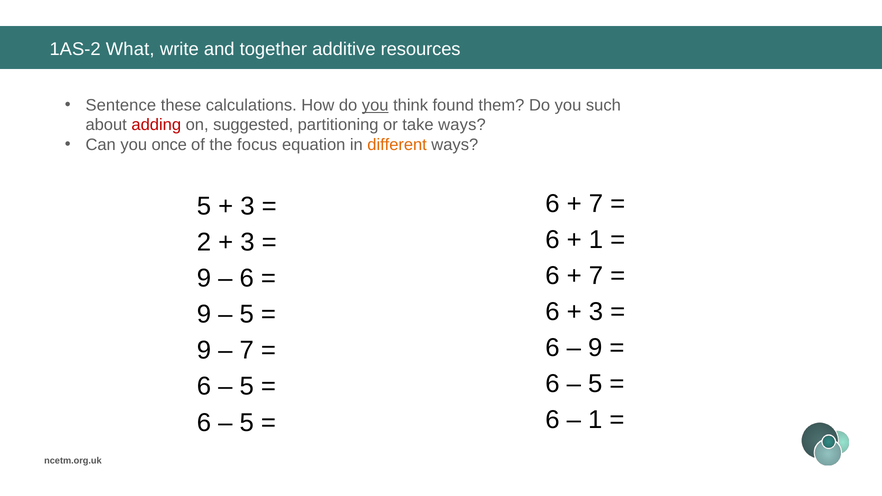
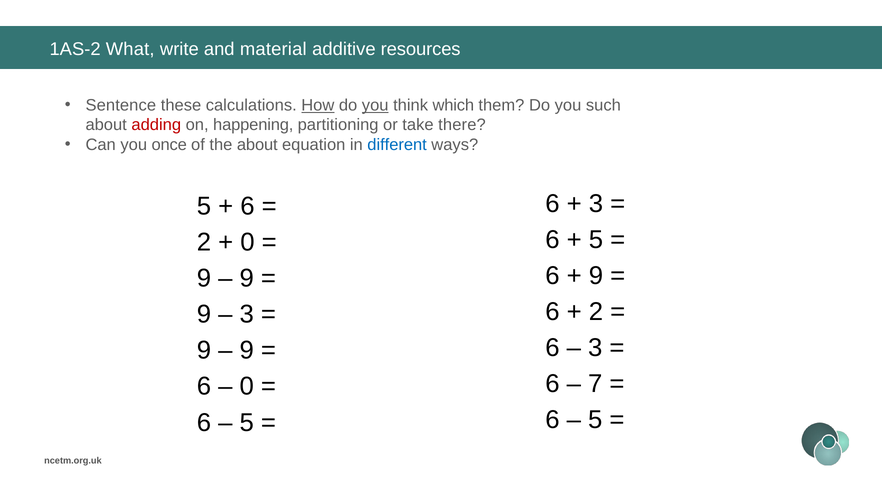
together: together -> material (273, 49)
How underline: none -> present (318, 105)
found: found -> which (453, 105)
suggested: suggested -> happening (253, 125)
take ways: ways -> there (462, 125)
the focus: focus -> about (257, 145)
different colour: orange -> blue (397, 145)
7: 7 -> 3 (596, 204)
3: 3 -> 6 (247, 206)
1: 1 -> 5 (596, 240)
3: 3 -> 0 (247, 242)
7: 7 -> 9 (596, 276)
6: 6 -> 9 (247, 278)
3: 3 -> 2 (596, 312)
5: 5 -> 3 (247, 314)
9: 9 -> 3 (595, 348)
7: 7 -> 9 (247, 351)
5: 5 -> 7 (595, 384)
5: 5 -> 0 (247, 387)
1: 1 -> 5 (595, 420)
